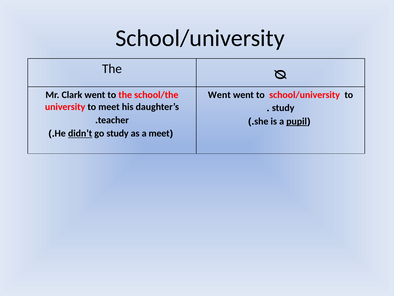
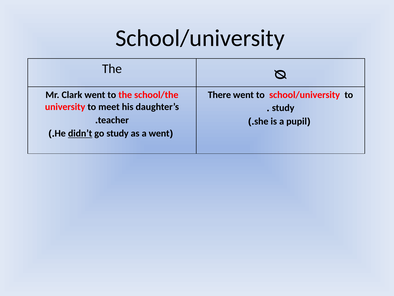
Went: Went -> There (219, 95)
pupil underline: present -> none (297, 121)
a meet: meet -> went (159, 133)
